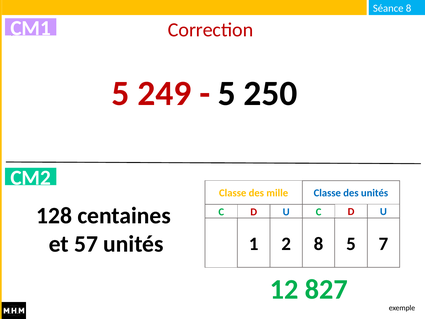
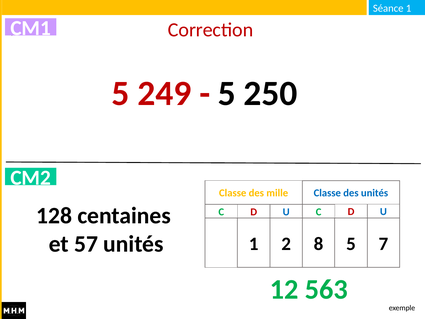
8: 8 -> 1 (409, 8)
827: 827 -> 563 (326, 289)
